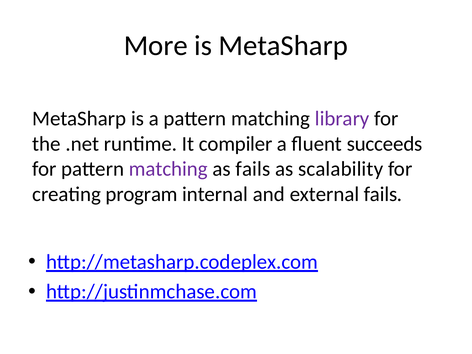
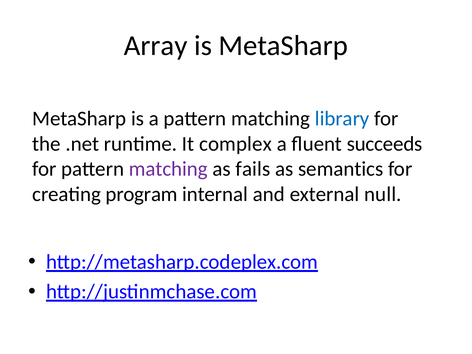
More: More -> Array (156, 46)
library colour: purple -> blue (342, 119)
compiler: compiler -> complex (235, 144)
scalability: scalability -> semantics (341, 169)
external fails: fails -> null (383, 194)
